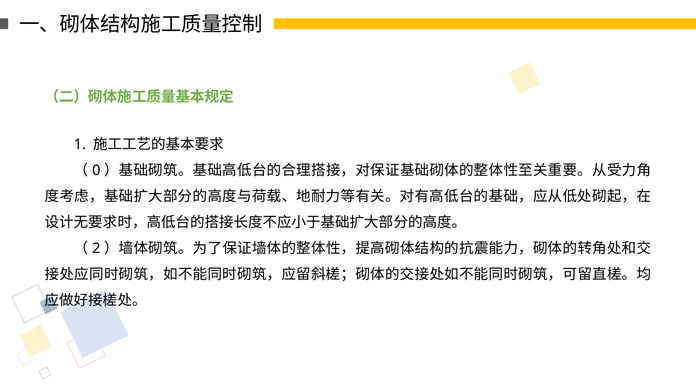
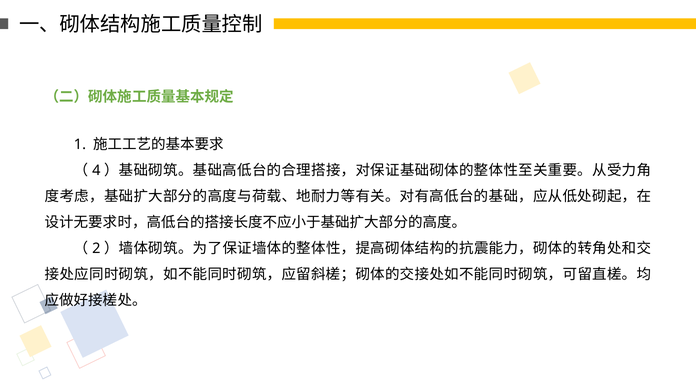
0: 0 -> 4 (96, 171)
